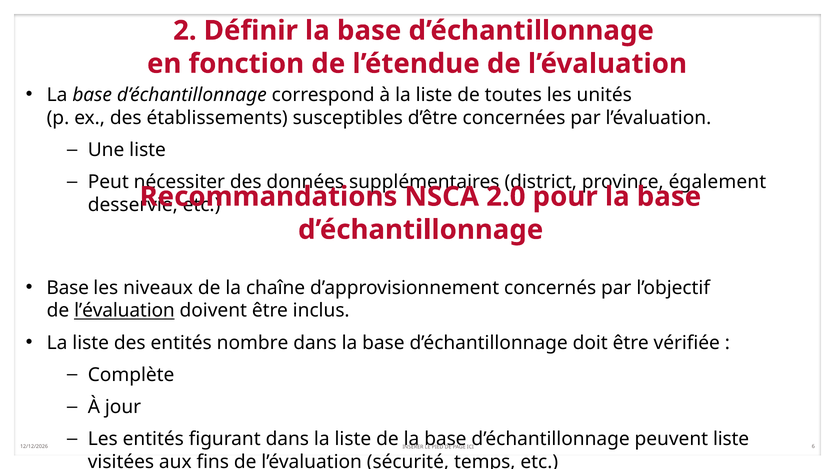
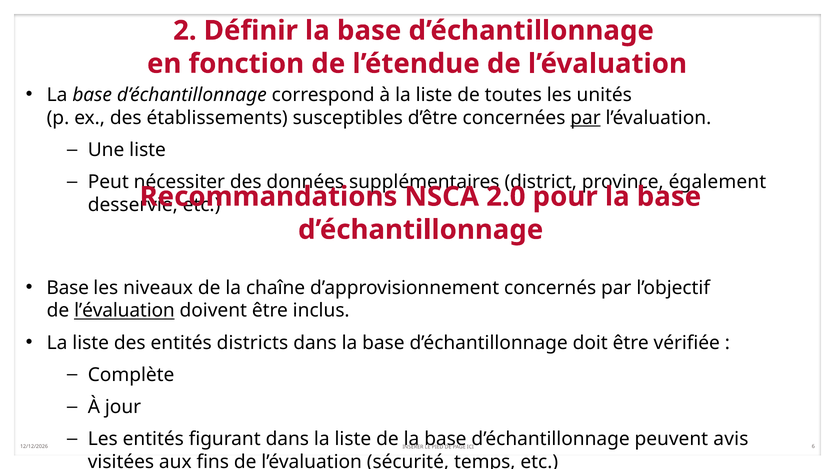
par underline: none -> present (586, 118)
nombre: nombre -> districts (252, 343)
peuvent liste: liste -> avis (731, 440)
